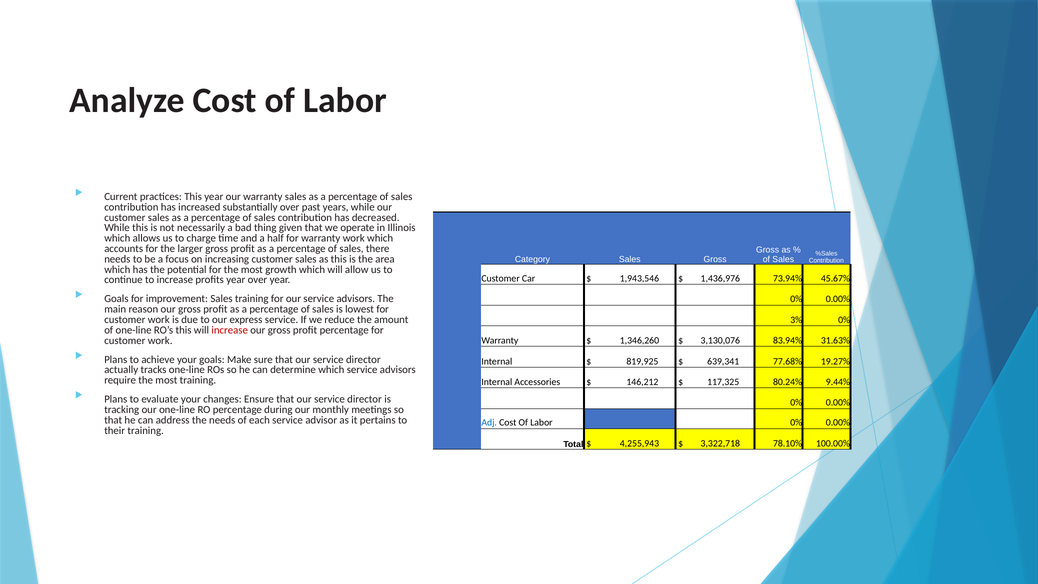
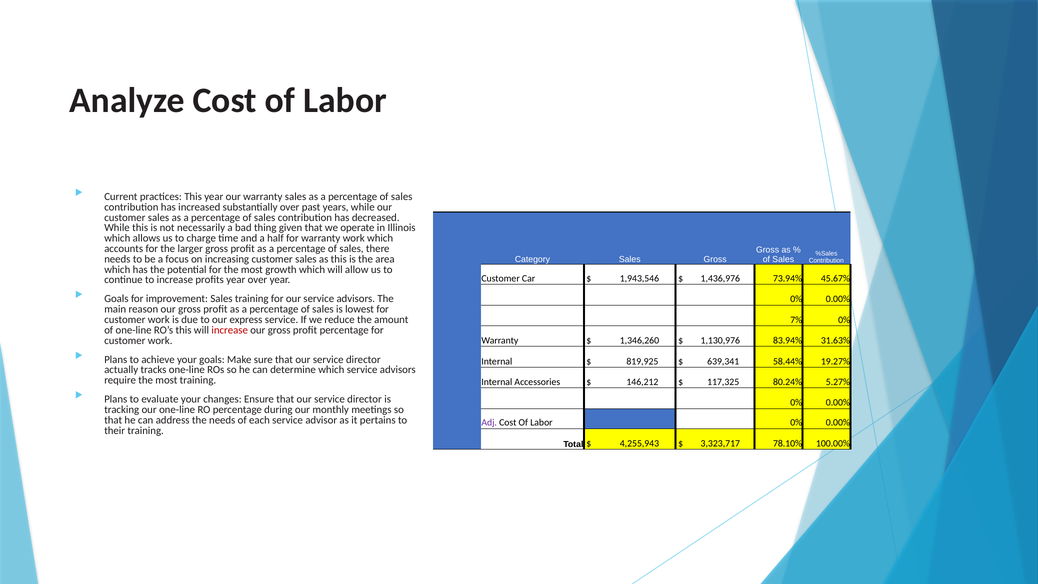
3%: 3% -> 7% (796, 320)
3,130,076: 3,130,076 -> 1,130,976 (720, 341)
77.68%: 77.68% -> 58.44% (788, 361)
9.44%: 9.44% -> 5.27% (838, 382)
Adj colour: blue -> purple (489, 423)
3,322,718: 3,322,718 -> 3,323,717 (720, 443)
